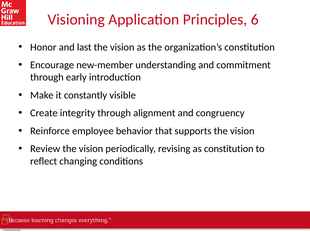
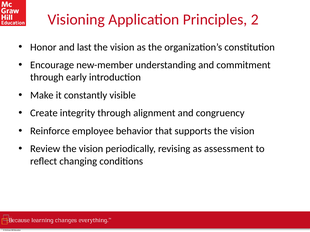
6: 6 -> 2 (255, 20)
as constitution: constitution -> assessment (229, 149)
